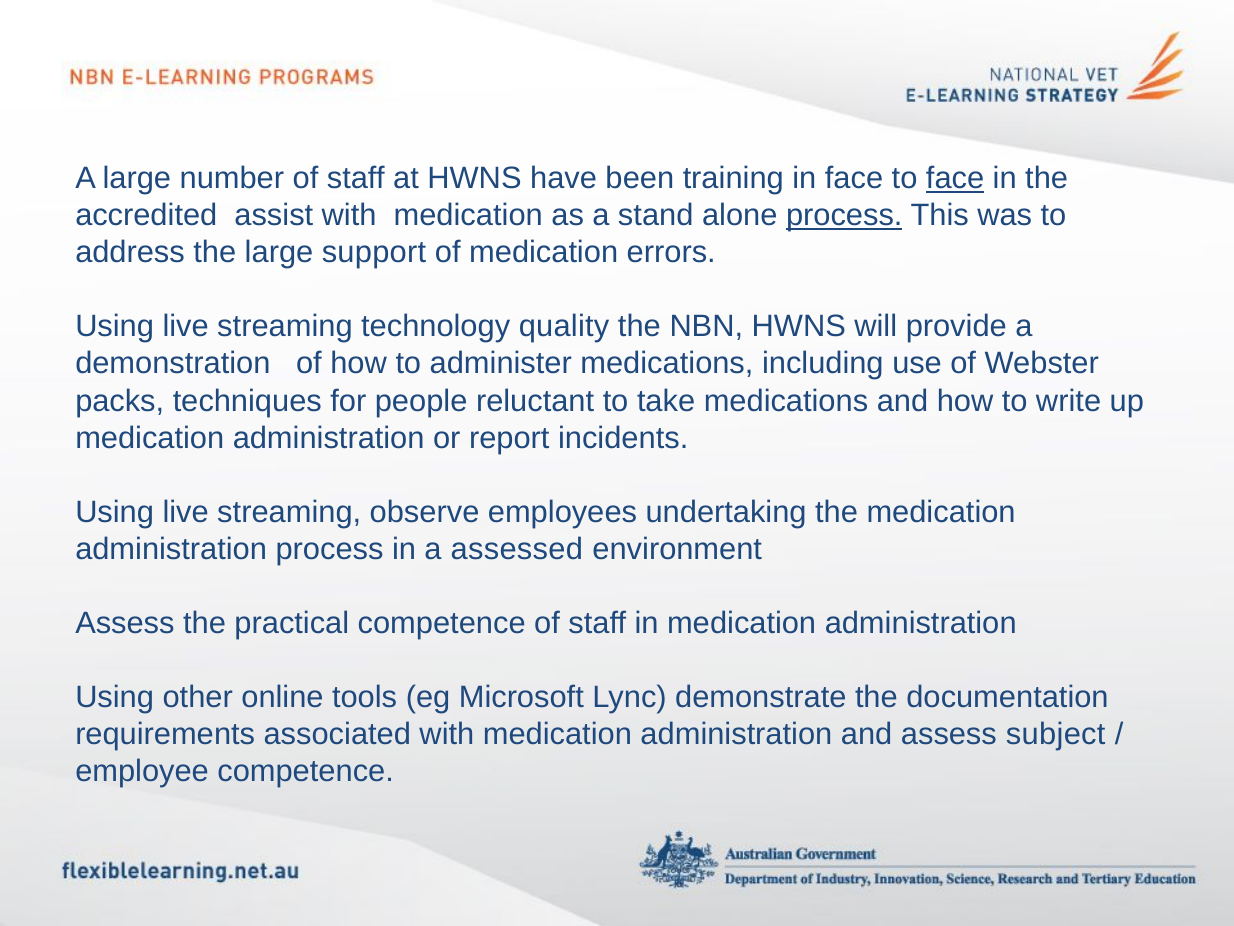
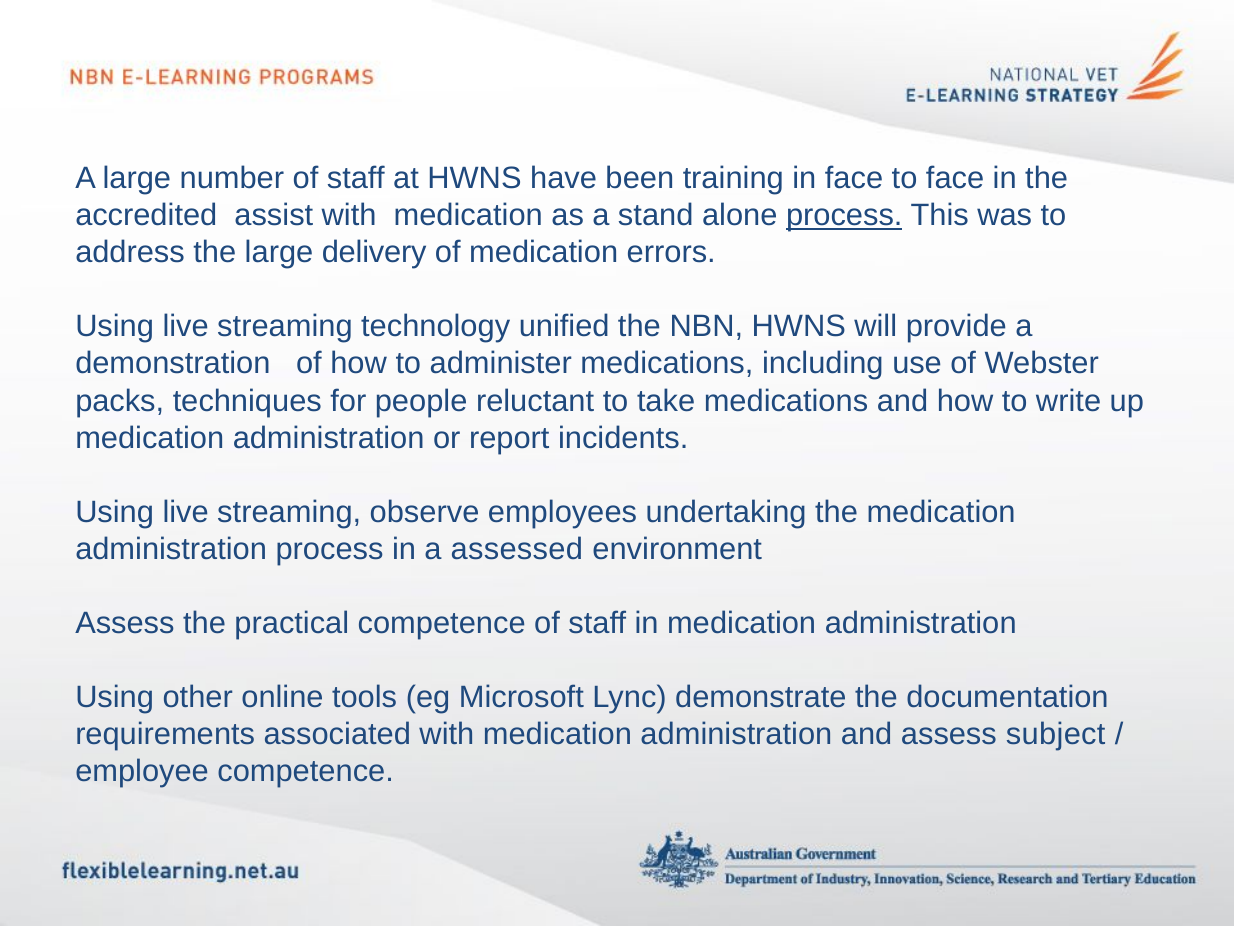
face underline: present -> none (955, 179)
support: support -> delivery (374, 253)
quality: quality -> unified (564, 327)
